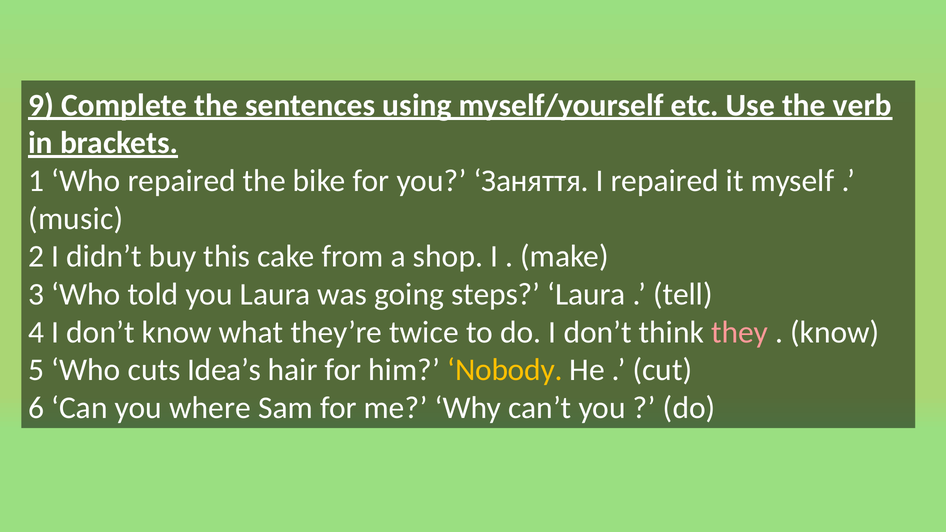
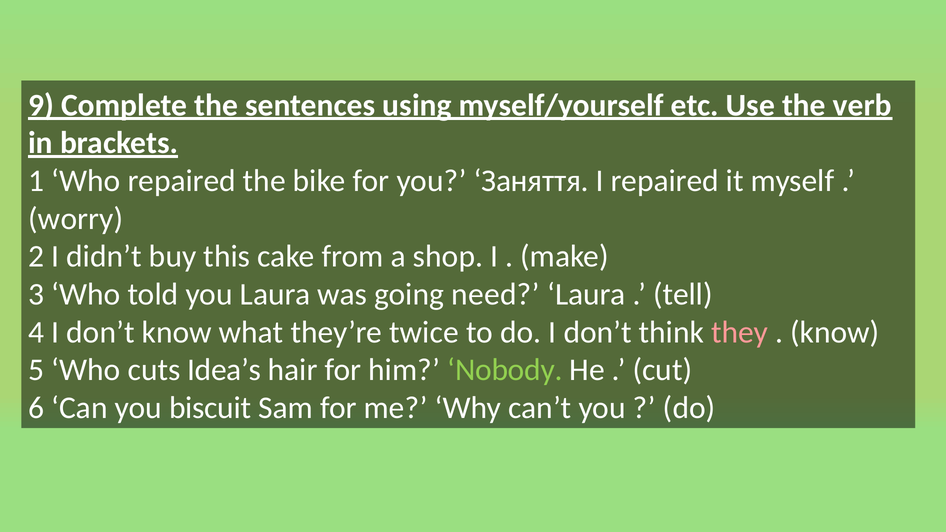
music: music -> worry (76, 219)
steps: steps -> need (495, 294)
Nobody colour: yellow -> light green (505, 370)
where: where -> biscuit (210, 408)
